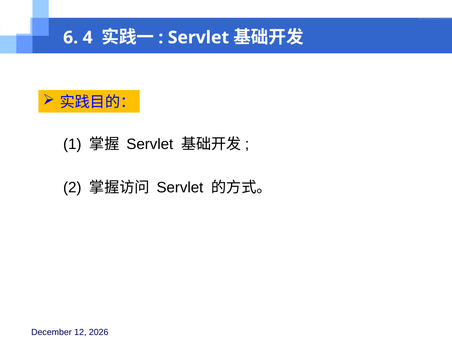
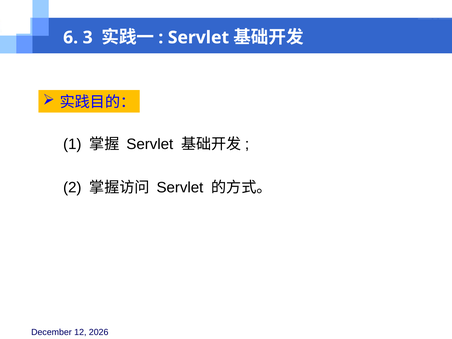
4: 4 -> 3 (88, 38)
